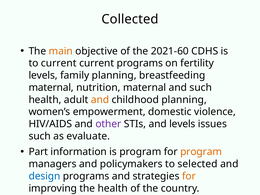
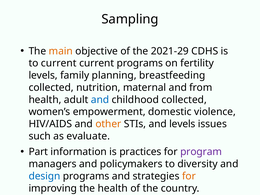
Collected: Collected -> Sampling (130, 19)
2021-60: 2021-60 -> 2021-29 (170, 51)
maternal: maternal -> collected (51, 88)
and such: such -> from (201, 88)
and colour: orange -> blue (100, 100)
childhood planning: planning -> collected (184, 100)
other colour: purple -> orange (108, 124)
is program: program -> practices (140, 152)
program colour: orange -> purple (201, 152)
selected: selected -> diversity (198, 164)
